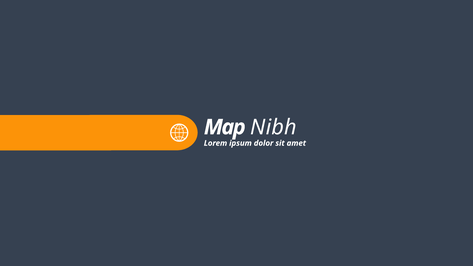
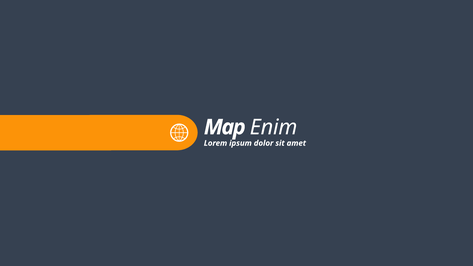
Nibh: Nibh -> Enim (274, 127)
